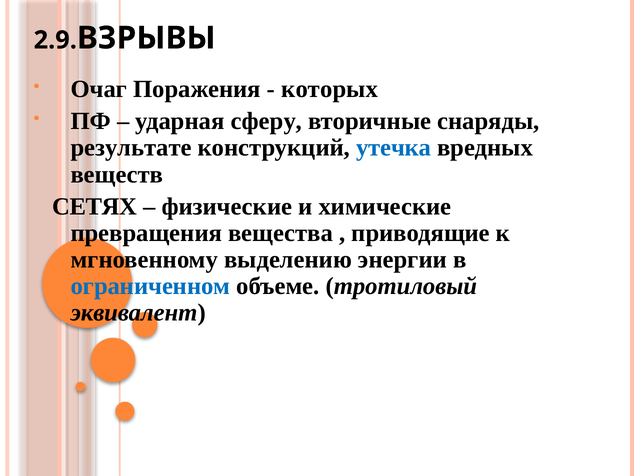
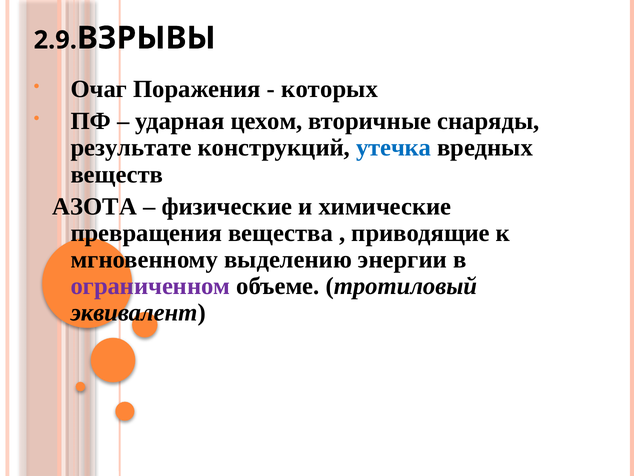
сферу: сферу -> цехом (267, 121)
СЕТЯХ: СЕТЯХ -> АЗОТА (94, 206)
ограниченном colour: blue -> purple (150, 286)
